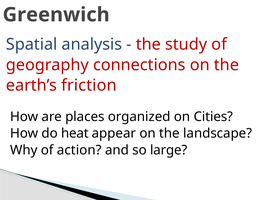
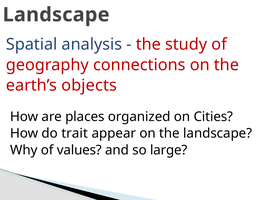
Greenwich: Greenwich -> Landscape (56, 15)
friction: friction -> objects (89, 85)
heat: heat -> trait (75, 133)
action: action -> values (79, 150)
